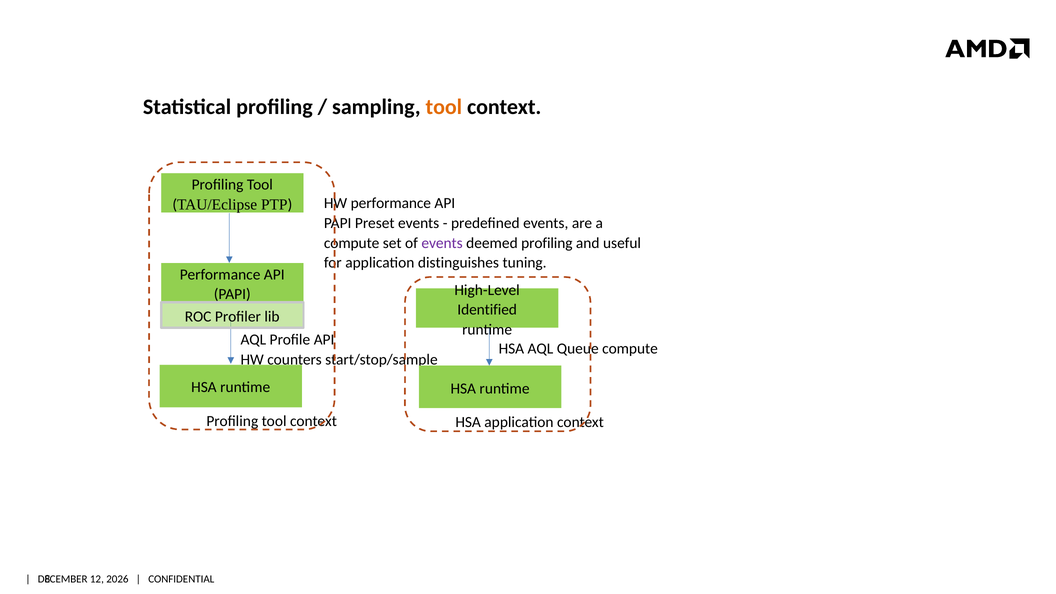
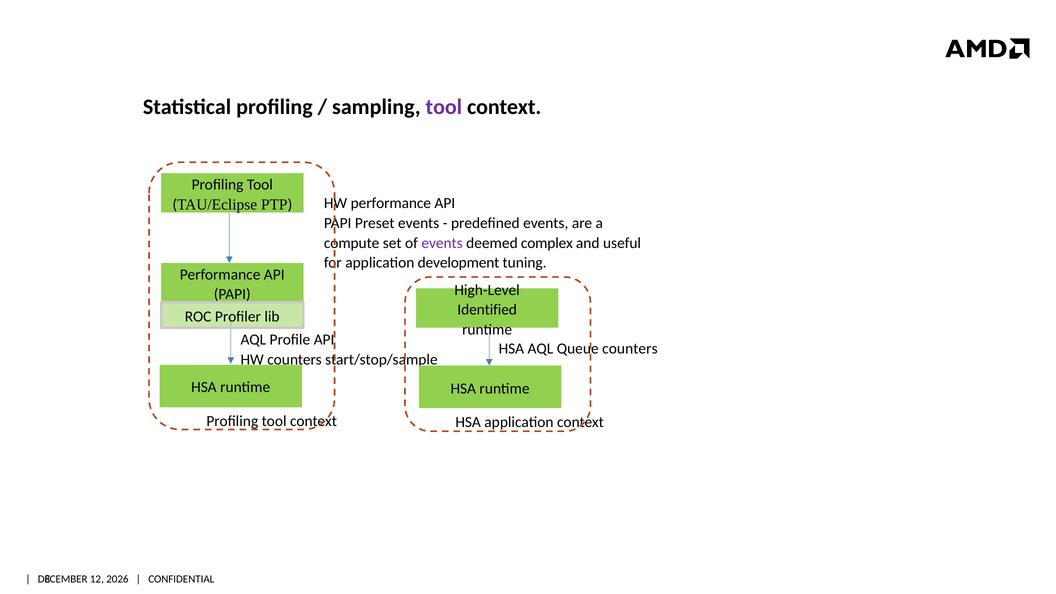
tool colour: orange -> purple (444, 107)
deemed profiling: profiling -> complex (547, 243)
distinguishes: distinguishes -> development (459, 263)
Queue compute: compute -> counters (630, 349)
